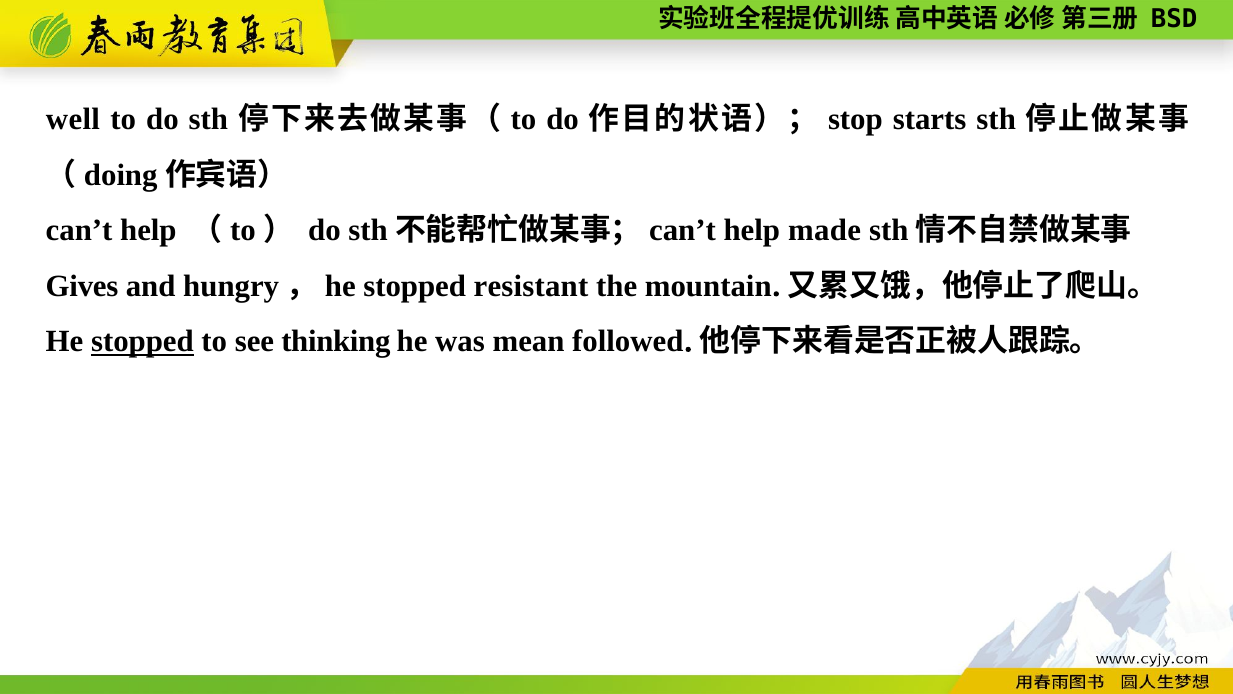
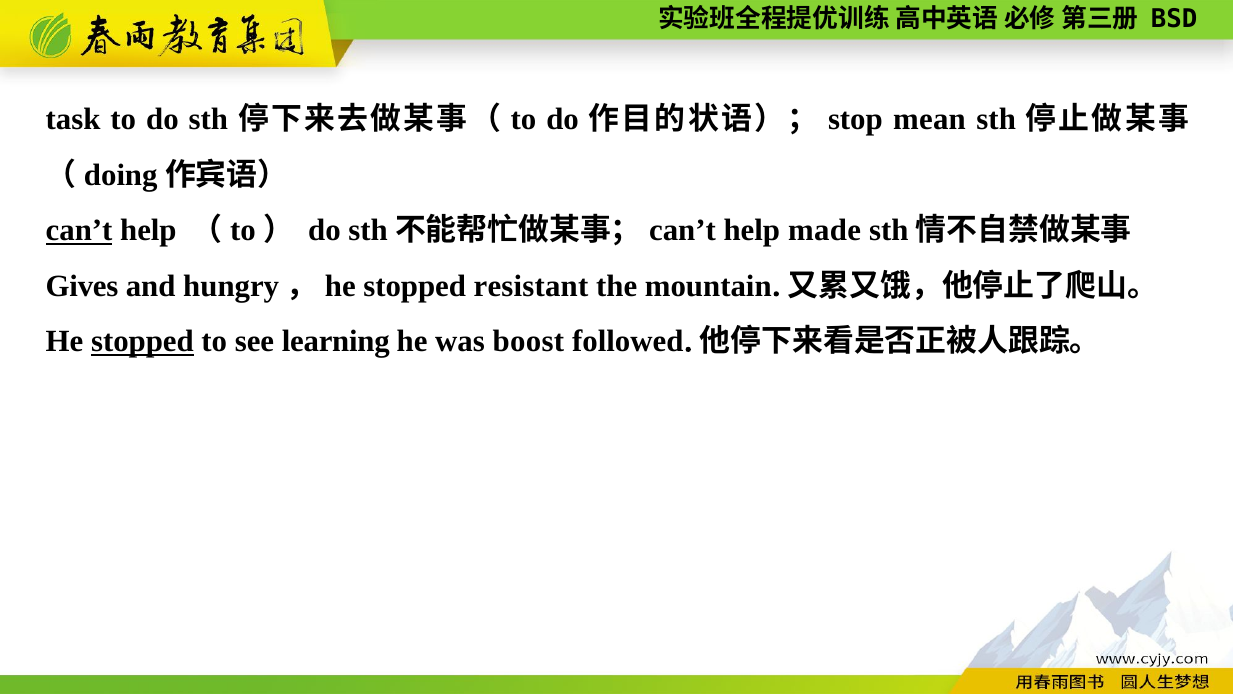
well: well -> task (73, 119)
starts: starts -> mean (929, 119)
can’t underline: none -> present (79, 230)
thinking: thinking -> learning (336, 341)
mean: mean -> boost (528, 341)
